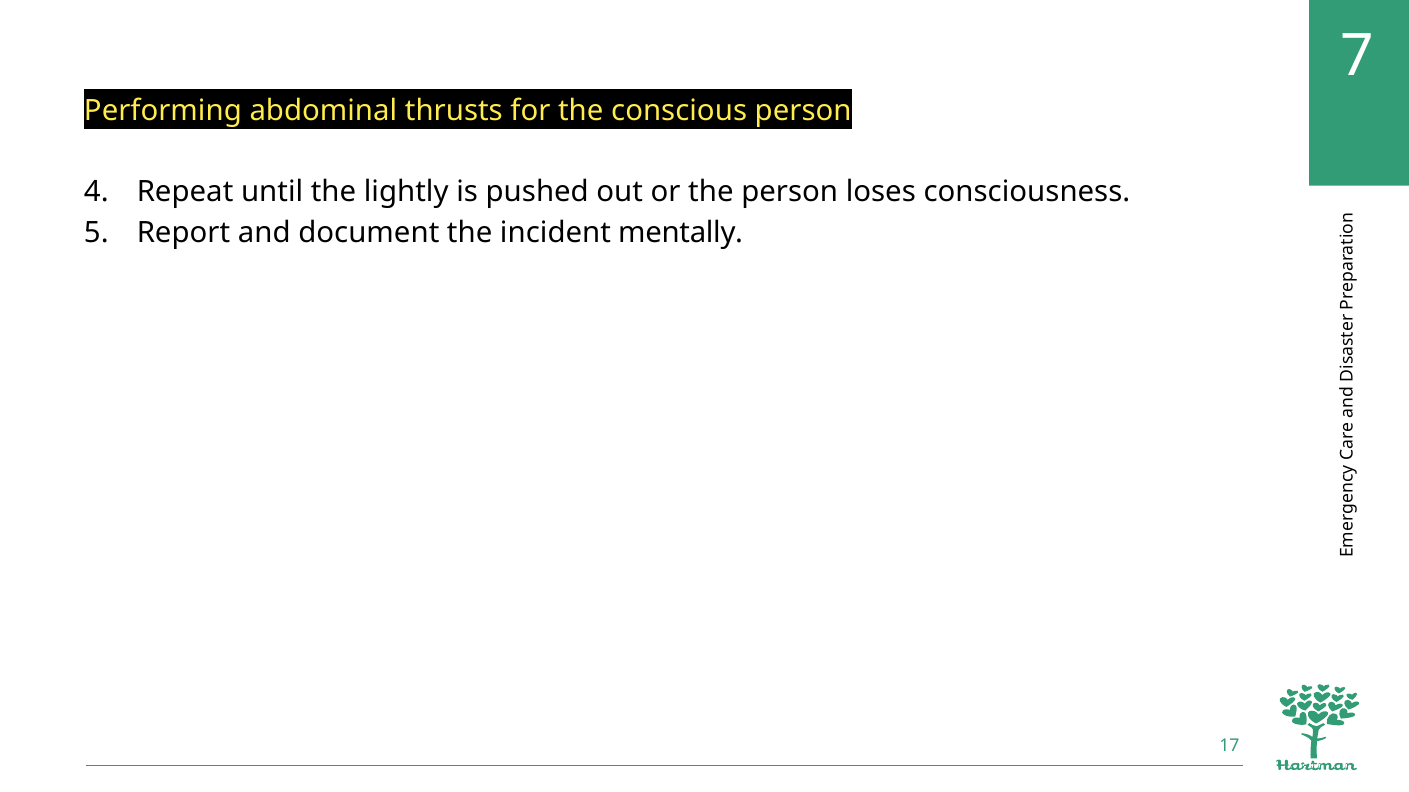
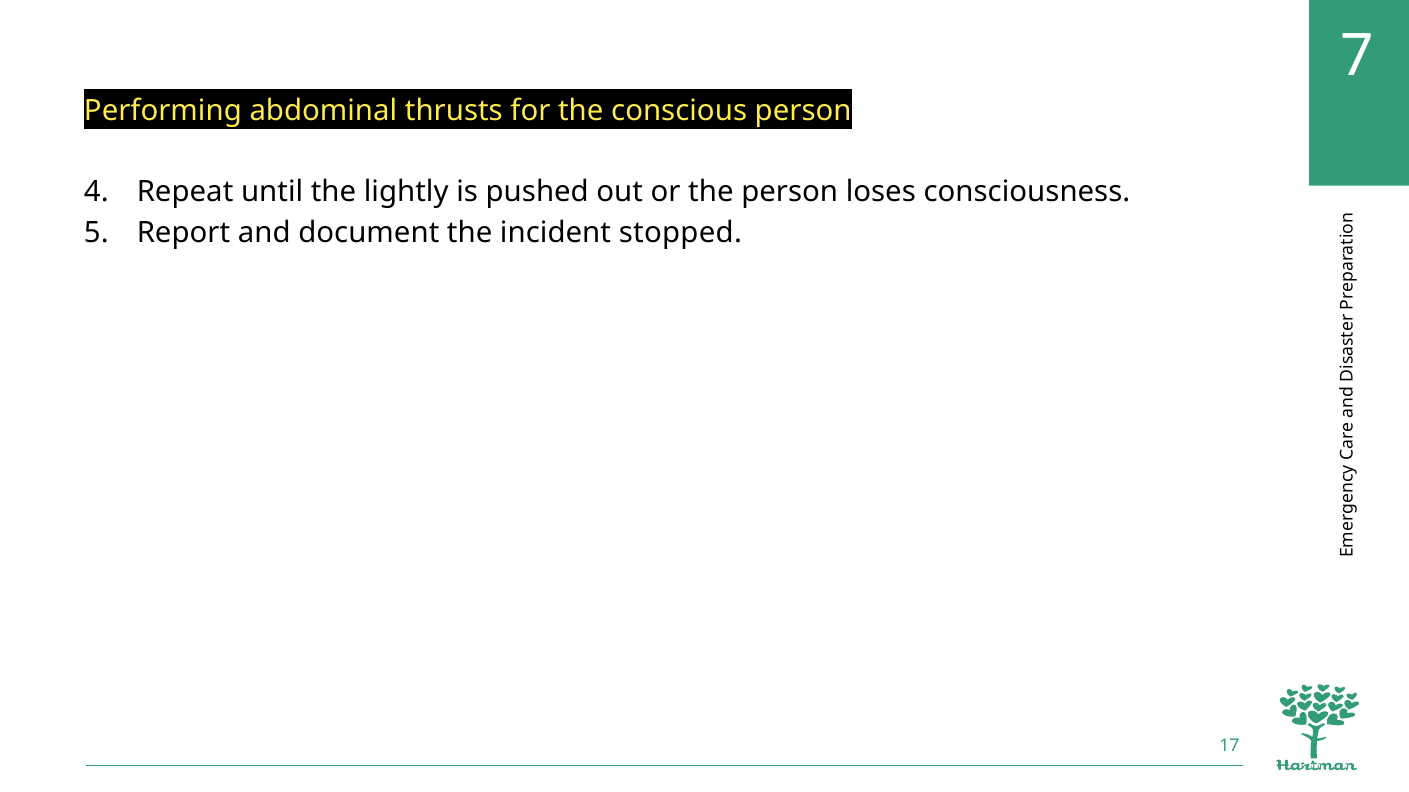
mentally: mentally -> stopped (680, 233)
